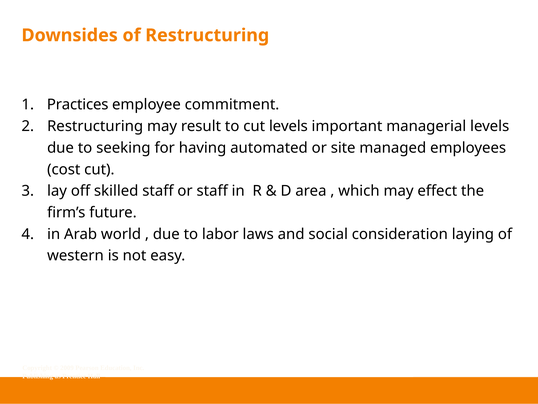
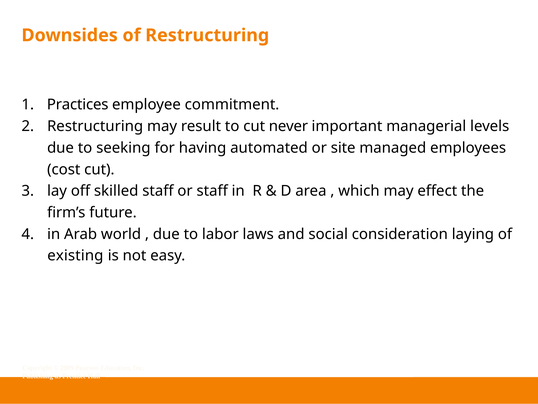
cut levels: levels -> never (288, 126)
western: western -> existing (75, 255)
